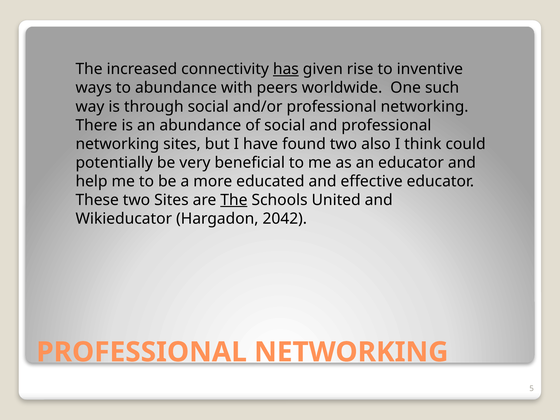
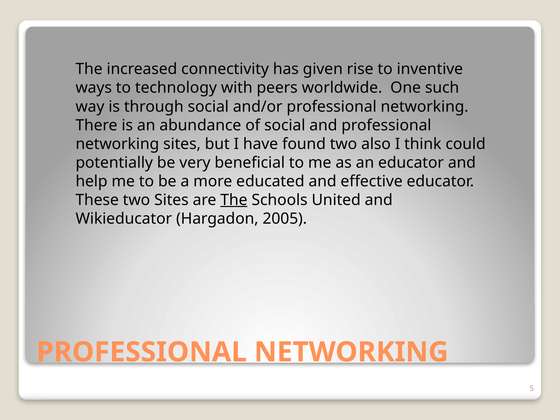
has underline: present -> none (286, 69)
to abundance: abundance -> technology (176, 88)
2042: 2042 -> 2005 (285, 219)
